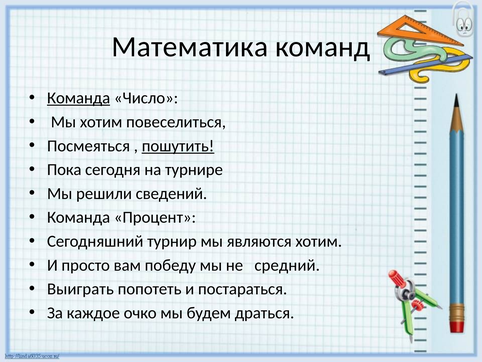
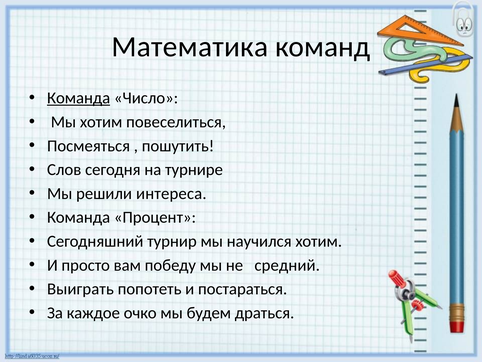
пошутить underline: present -> none (178, 146)
Пока: Пока -> Слов (64, 169)
сведений: сведений -> интереса (171, 193)
являются: являются -> научился (259, 241)
